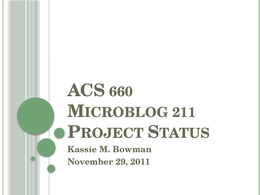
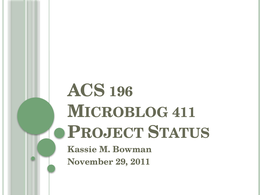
660: 660 -> 196 (121, 92)
211: 211 -> 411 (184, 113)
